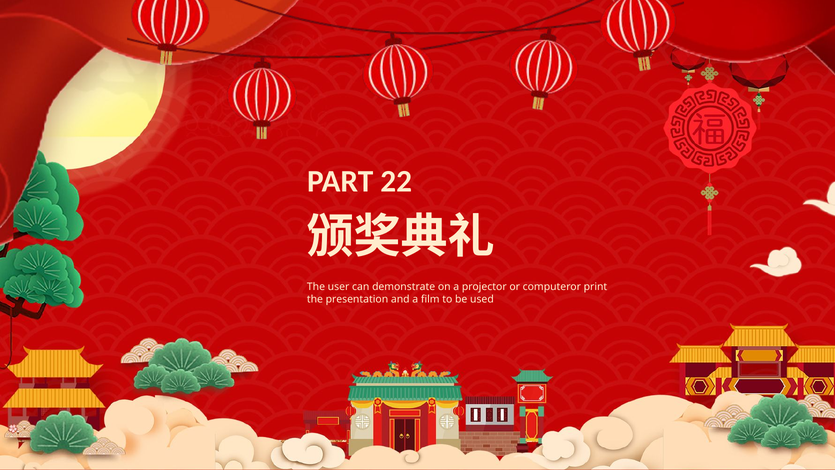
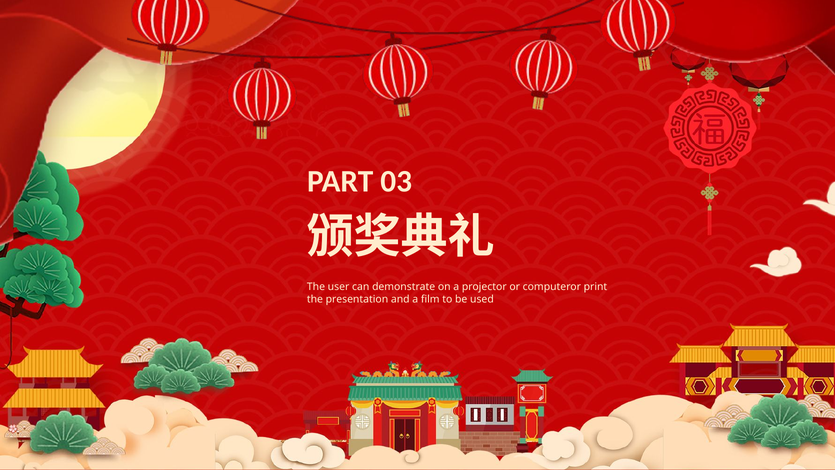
22: 22 -> 03 (396, 181)
